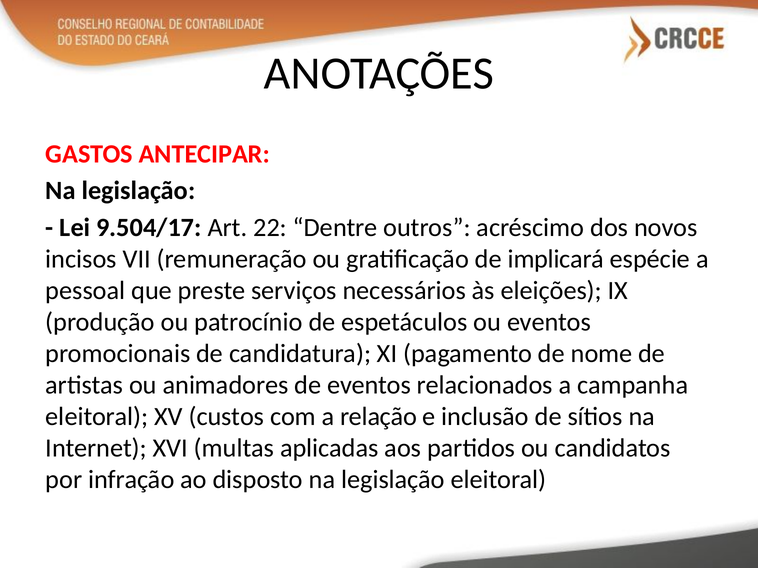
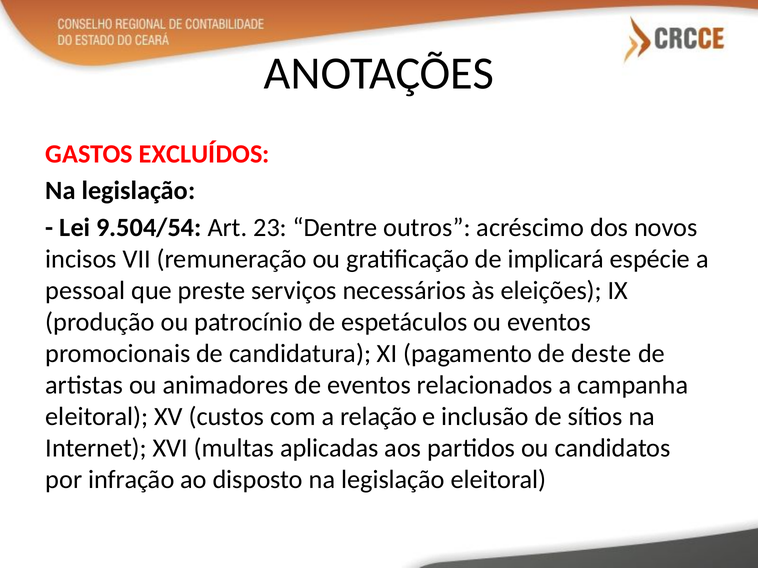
ANTECIPAR: ANTECIPAR -> EXCLUÍDOS (204, 154)
9.504/17: 9.504/17 -> 9.504/54 (149, 228)
22: 22 -> 23 (270, 228)
nome: nome -> deste (601, 354)
